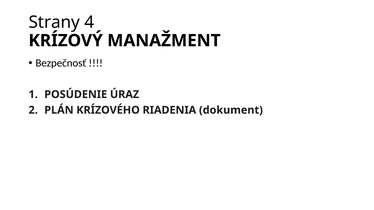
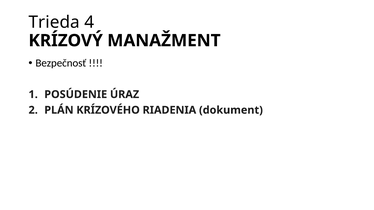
Strany: Strany -> Trieda (54, 22)
